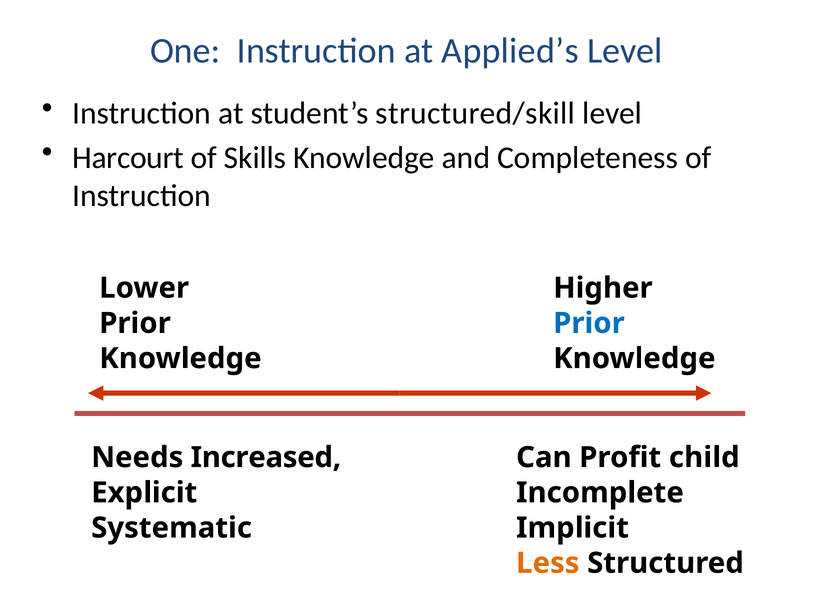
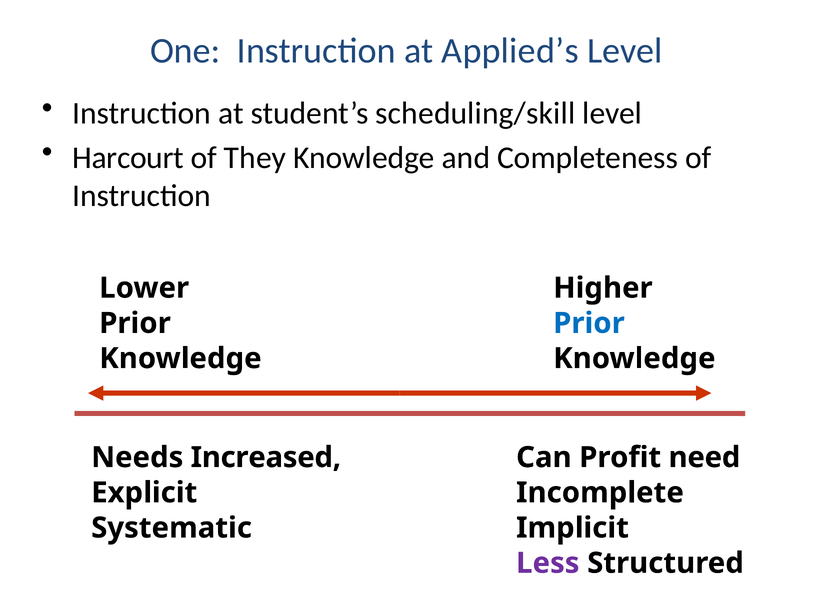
structured/skill: structured/skill -> scheduling/skill (475, 113)
Skills: Skills -> They (255, 158)
child: child -> need (704, 457)
Less colour: orange -> purple (548, 563)
